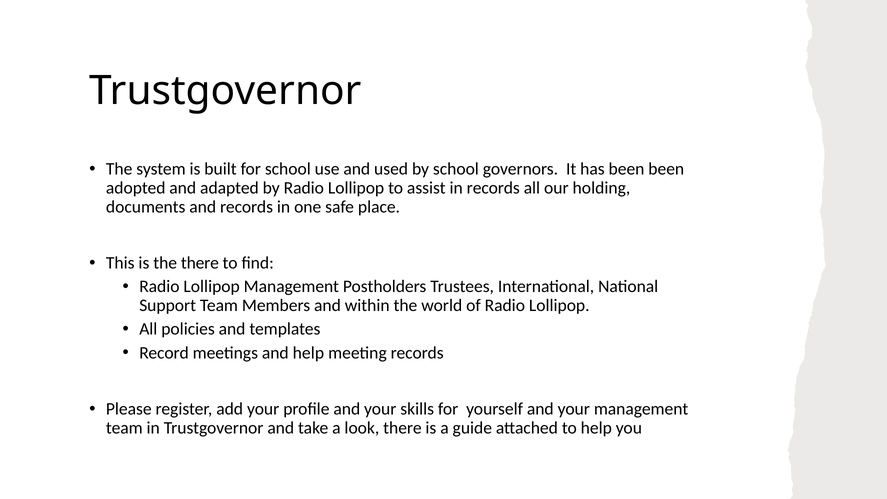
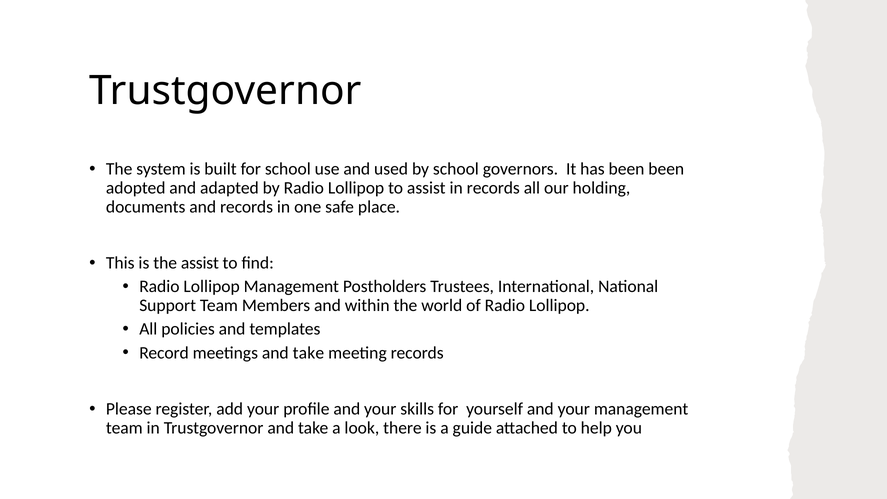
the there: there -> assist (200, 263)
meetings and help: help -> take (308, 353)
